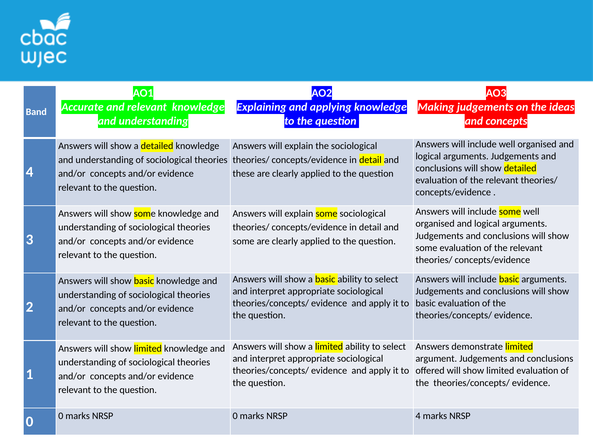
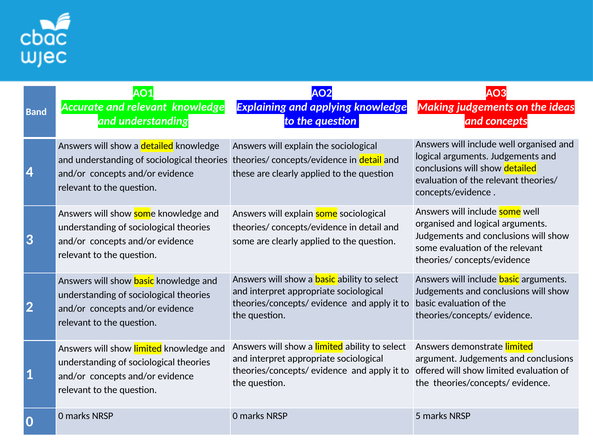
NRSP 4: 4 -> 5 (418, 416)
